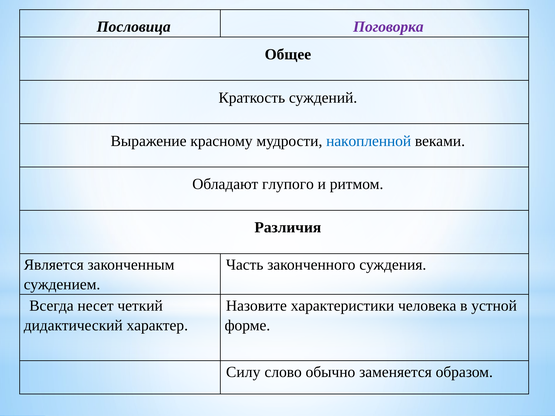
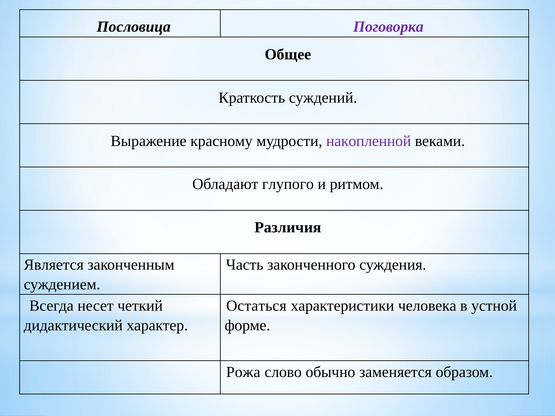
накопленной colour: blue -> purple (369, 141)
Назовите: Назовите -> Остаться (256, 306)
Силу: Силу -> Рожа (243, 372)
